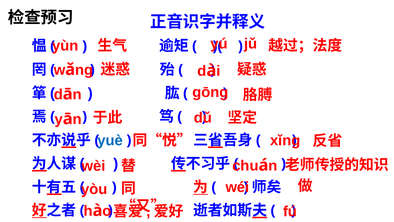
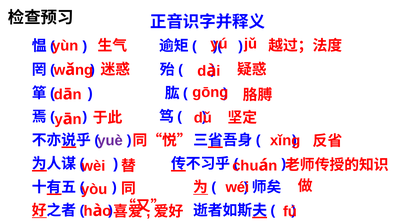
yuè colour: blue -> purple (110, 140)
